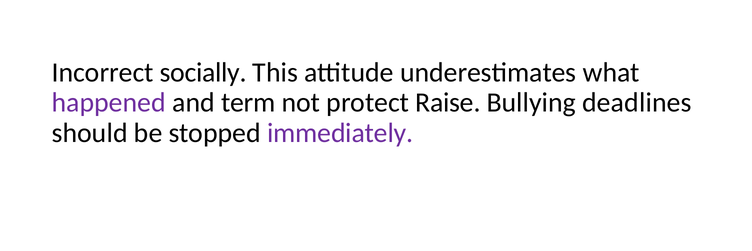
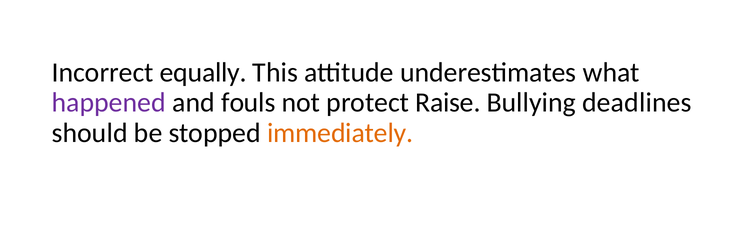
socially: socially -> equally (203, 73)
term: term -> fouls (248, 103)
immediately colour: purple -> orange (340, 133)
